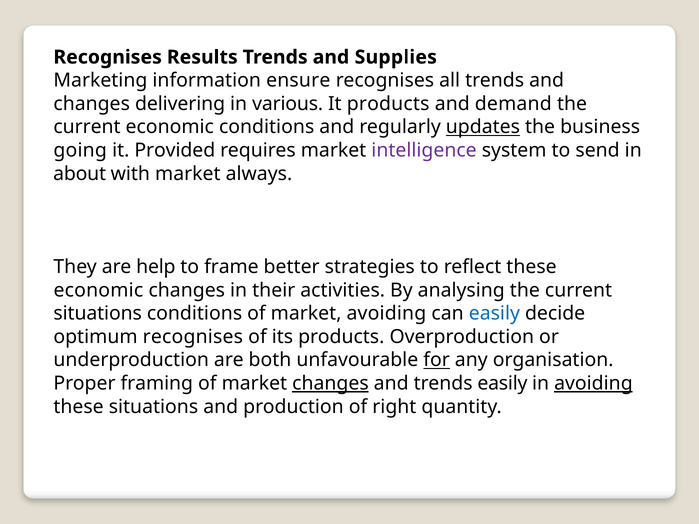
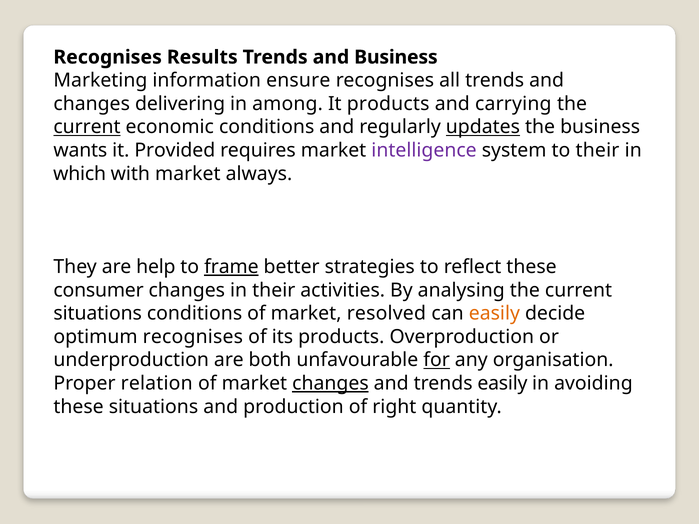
and Supplies: Supplies -> Business (396, 57)
various: various -> among (288, 104)
demand: demand -> carrying (513, 104)
current underline: none -> present (87, 127)
going: going -> wants (80, 150)
to send: send -> their (597, 150)
about: about -> which (80, 174)
frame underline: none -> present (231, 267)
economic: economic -> consumer (99, 290)
market avoiding: avoiding -> resolved (386, 314)
easily colour: blue -> orange (494, 314)
framing: framing -> relation (157, 384)
avoiding underline: present -> none (593, 384)
